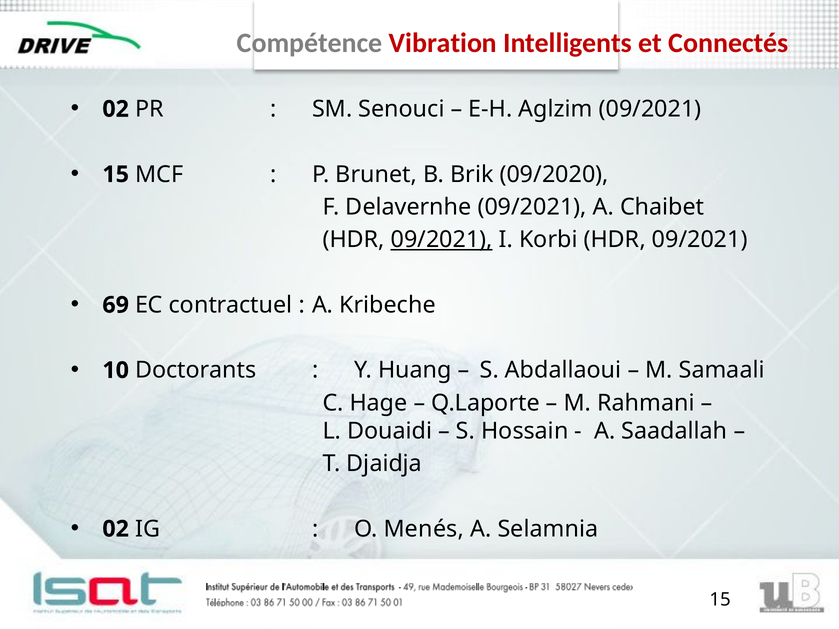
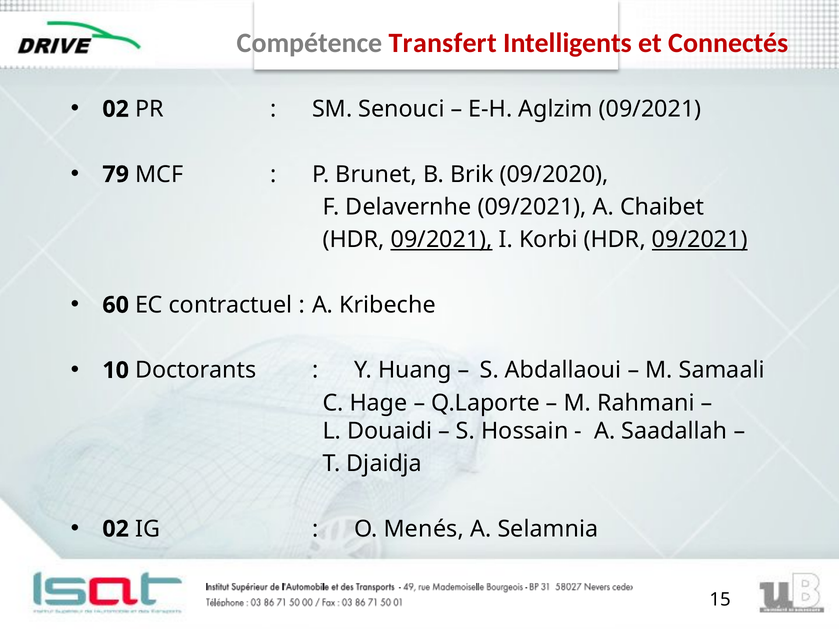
Vibration: Vibration -> Transfert (443, 43)
15: 15 -> 79 (116, 174)
09/2021 underline: none -> present (700, 240)
69: 69 -> 60 (116, 305)
